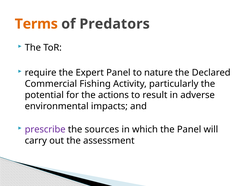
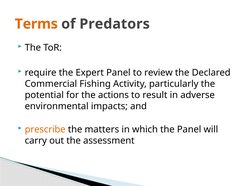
nature: nature -> review (158, 73)
prescribe colour: purple -> orange (45, 129)
sources: sources -> matters (102, 129)
